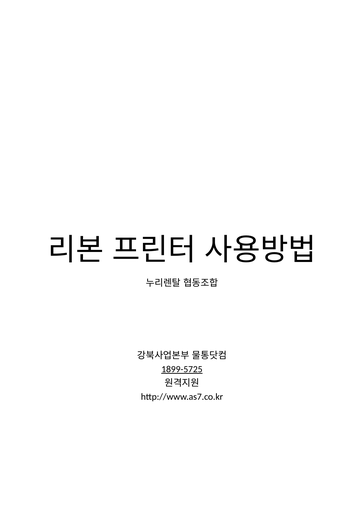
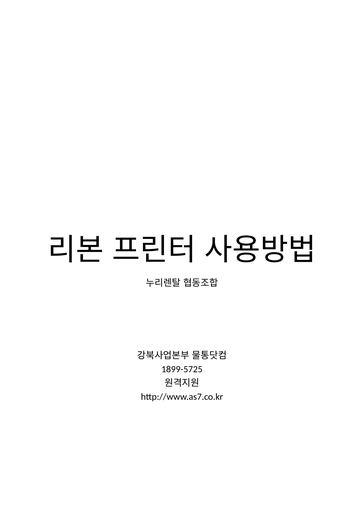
1899-5725 underline: present -> none (182, 369)
